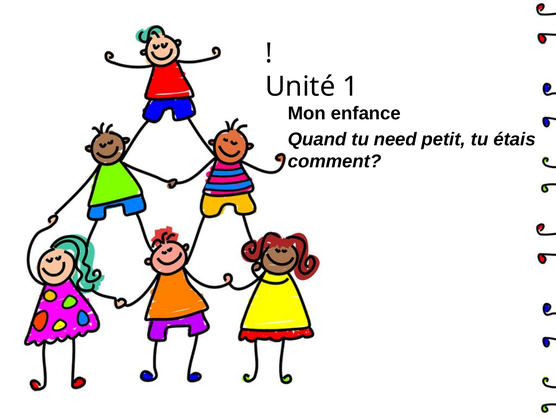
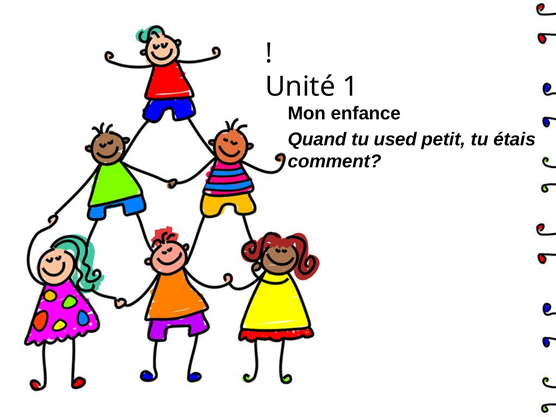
need: need -> used (395, 139)
